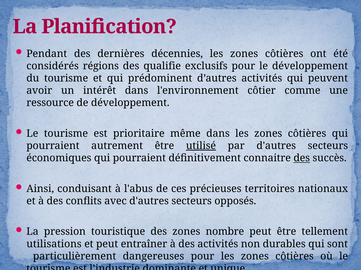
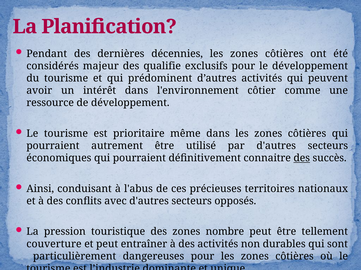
régions: régions -> majeur (101, 66)
utilisé underline: present -> none (201, 146)
utilisations: utilisations -> couverture (54, 245)
